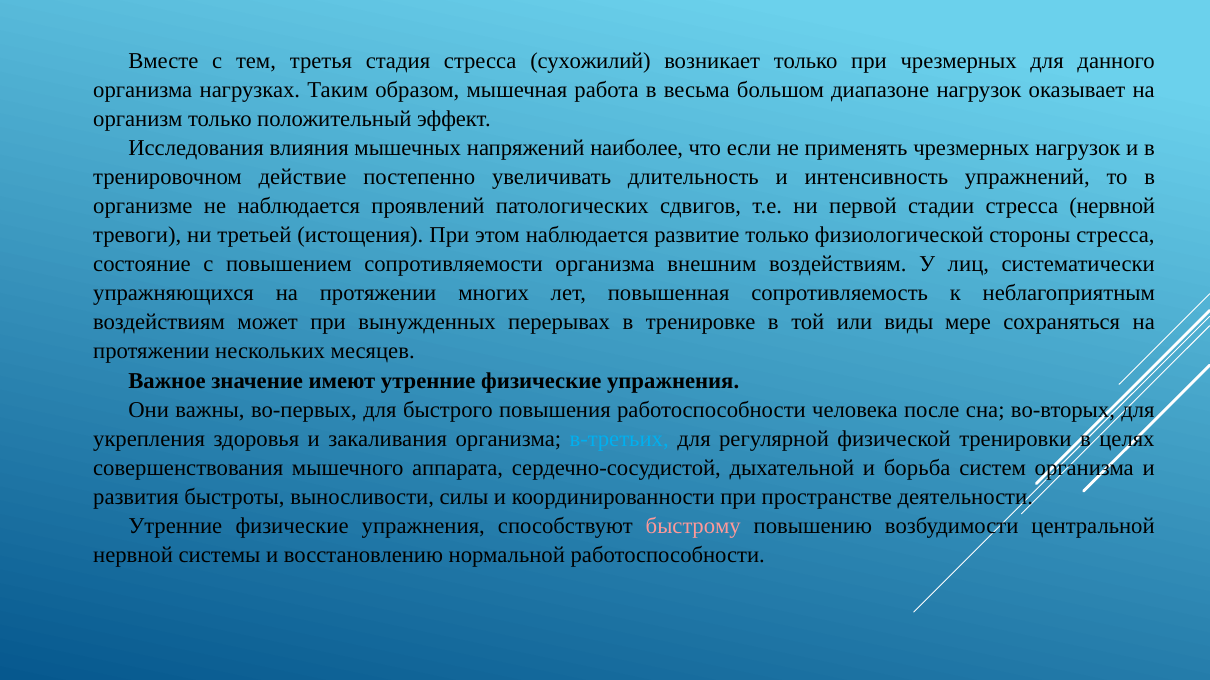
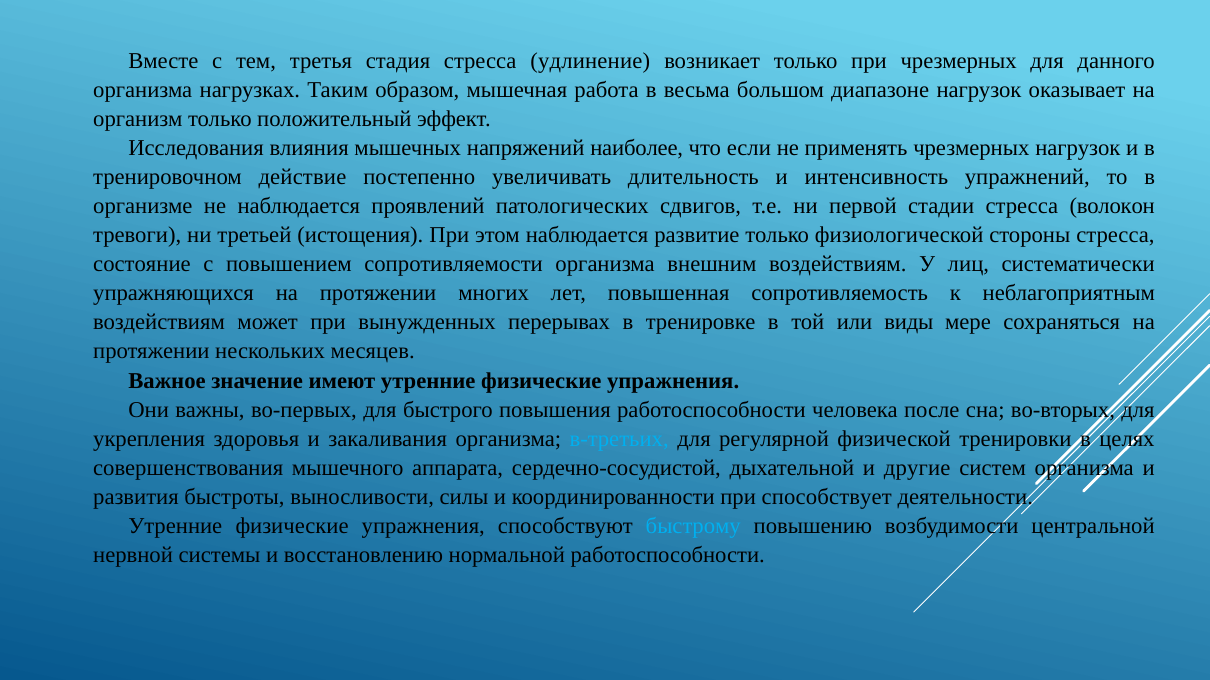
сухожилий: сухожилий -> удлинение (590, 61)
стресса нервной: нервной -> волокон (1112, 206)
борьба: борьба -> другие (917, 468)
пространстве: пространстве -> способствует (827, 497)
быстрому colour: pink -> light blue (693, 526)
